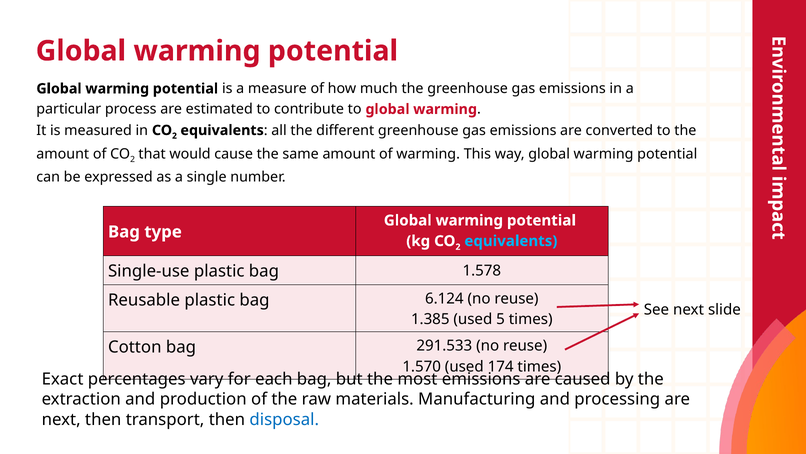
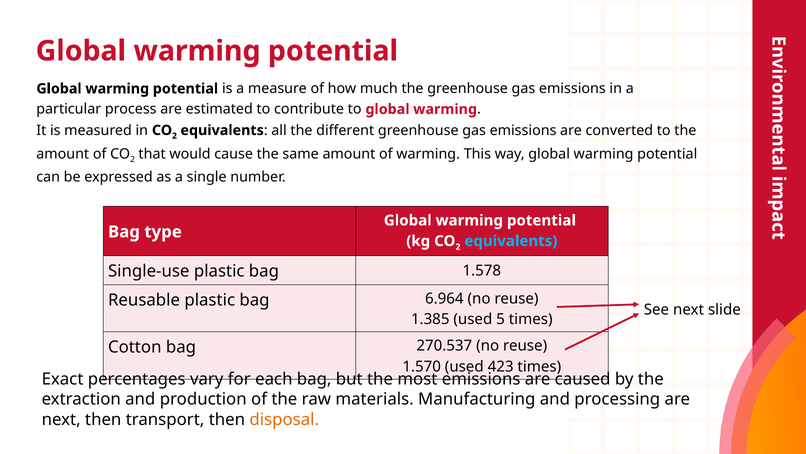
6.124: 6.124 -> 6.964 (444, 298)
291.533: 291.533 -> 270.537 (444, 345)
174: 174 -> 423 (501, 366)
disposal colour: blue -> orange (284, 419)
